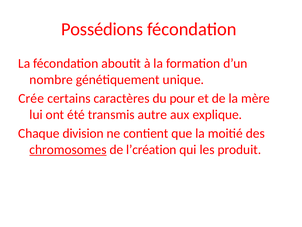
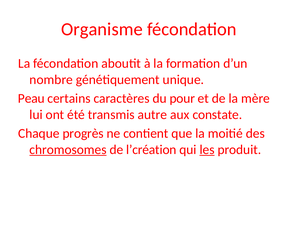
Possédions: Possédions -> Organisme (102, 29)
Crée: Crée -> Peau (31, 98)
explique: explique -> constate (217, 114)
division: division -> progrès (83, 133)
les underline: none -> present (207, 149)
